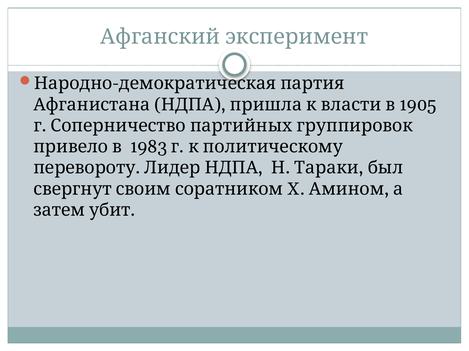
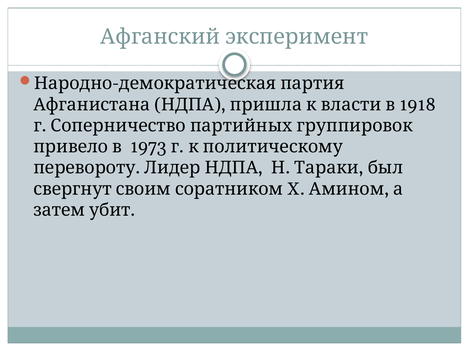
1905: 1905 -> 1918 (418, 105)
1983: 1983 -> 1973 (149, 147)
